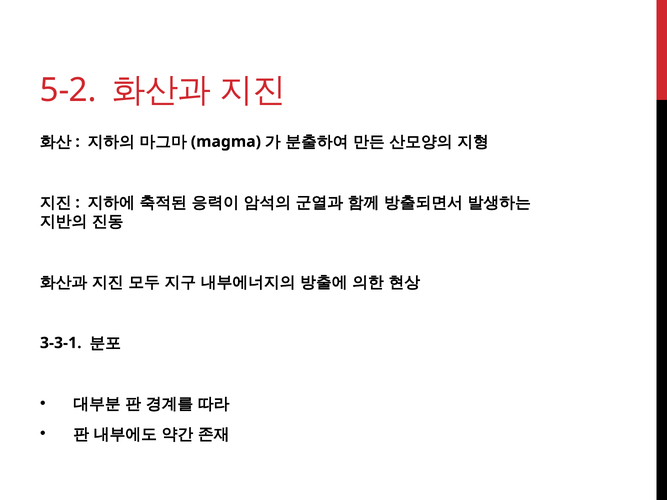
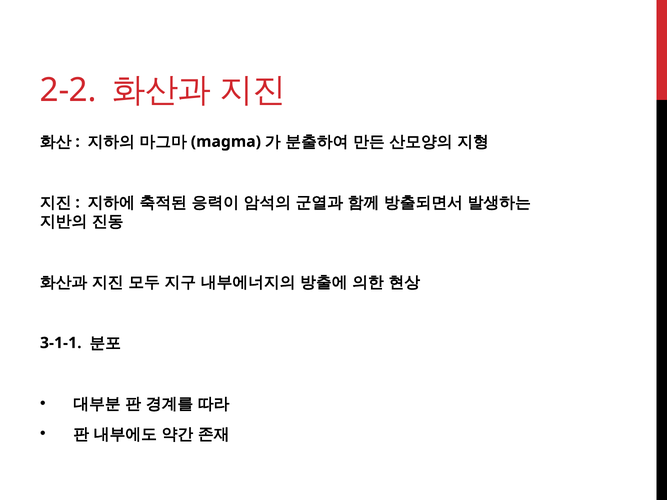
5-2: 5-2 -> 2-2 (68, 90)
3-3-1: 3-3-1 -> 3-1-1 (61, 343)
